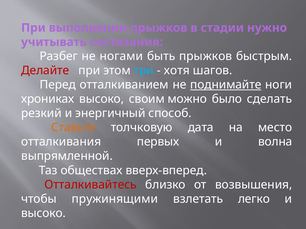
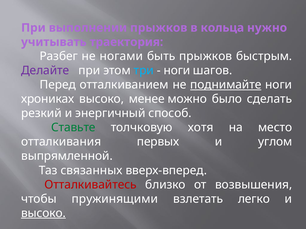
стадии: стадии -> кольца (222, 28)
состязания: состязания -> траектория (126, 42)
Делайте colour: red -> purple (45, 71)
хотя: хотя -> ноги (177, 71)
своим: своим -> менее (147, 99)
Ставьте colour: orange -> green (73, 128)
дата: дата -> хотя (201, 128)
волна: волна -> углом (275, 142)
обществах: обществах -> связанных (91, 171)
высоко underline: none -> present (43, 214)
